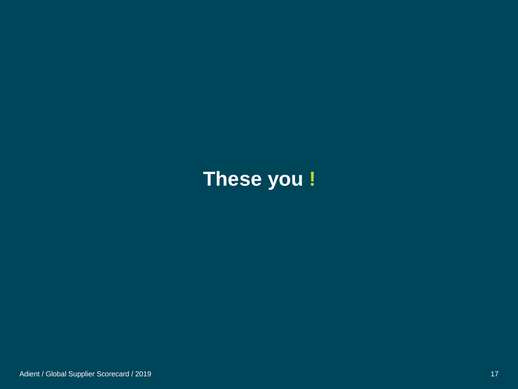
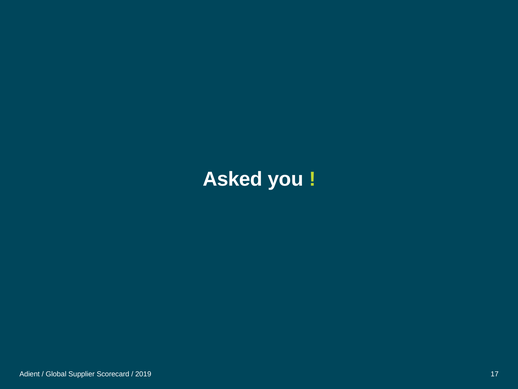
These: These -> Asked (233, 179)
